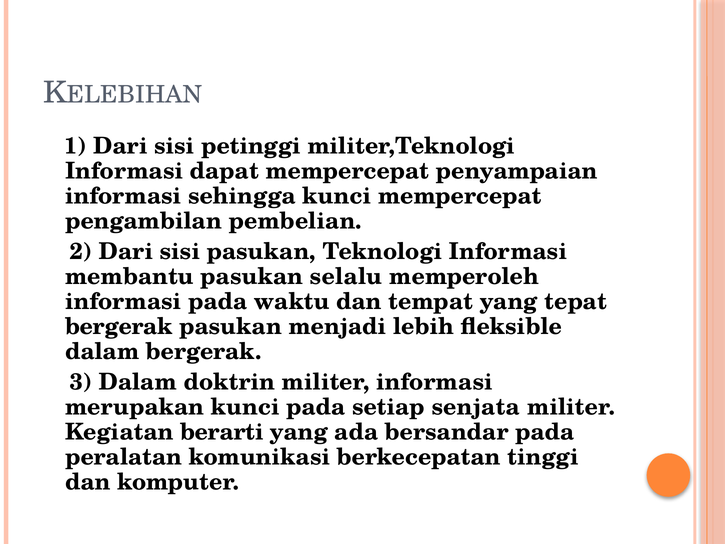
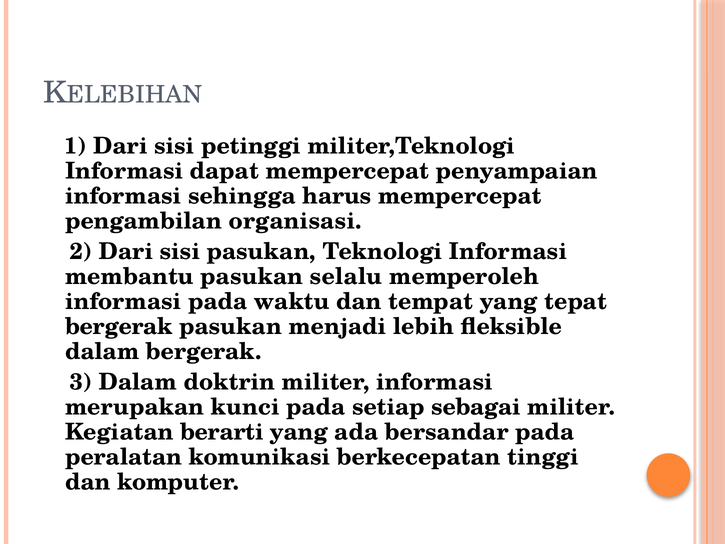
sehingga kunci: kunci -> harus (337, 196)
pembelian: pembelian -> organisasi (295, 221)
senjata: senjata -> sebagai (476, 407)
